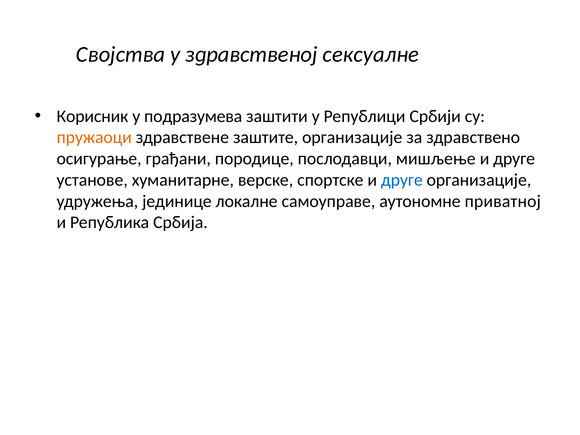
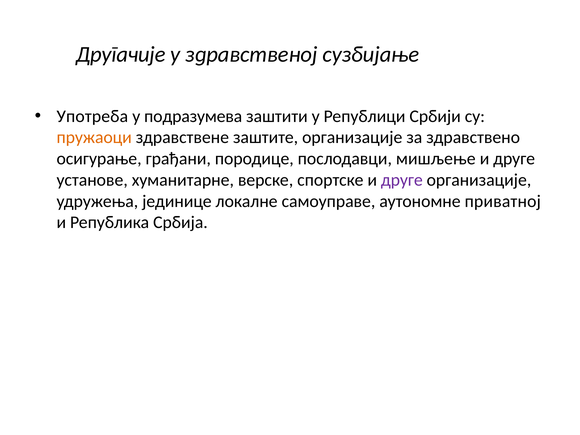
Својства: Својства -> Другачије (121, 54)
сексуалне: сексуалне -> сузбијање (371, 54)
Корисник: Корисник -> Употреба (92, 116)
друге colour: blue -> purple (402, 180)
